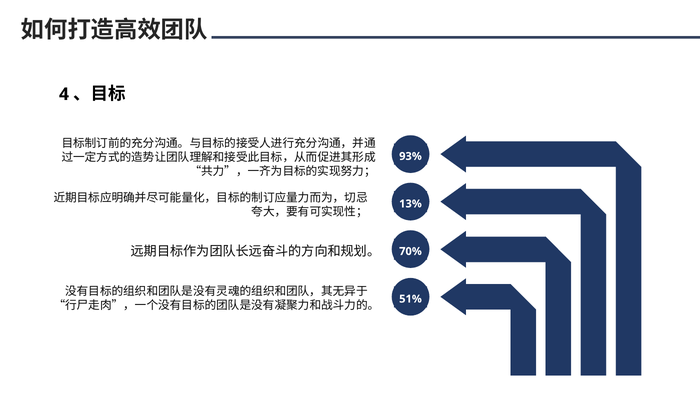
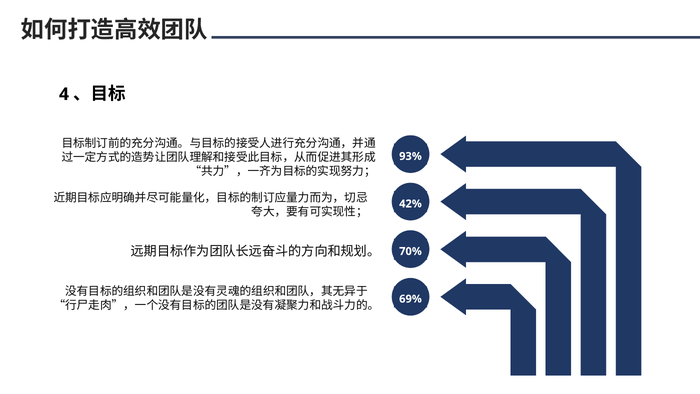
13%: 13% -> 42% (410, 204)
51%: 51% -> 69% (410, 299)
